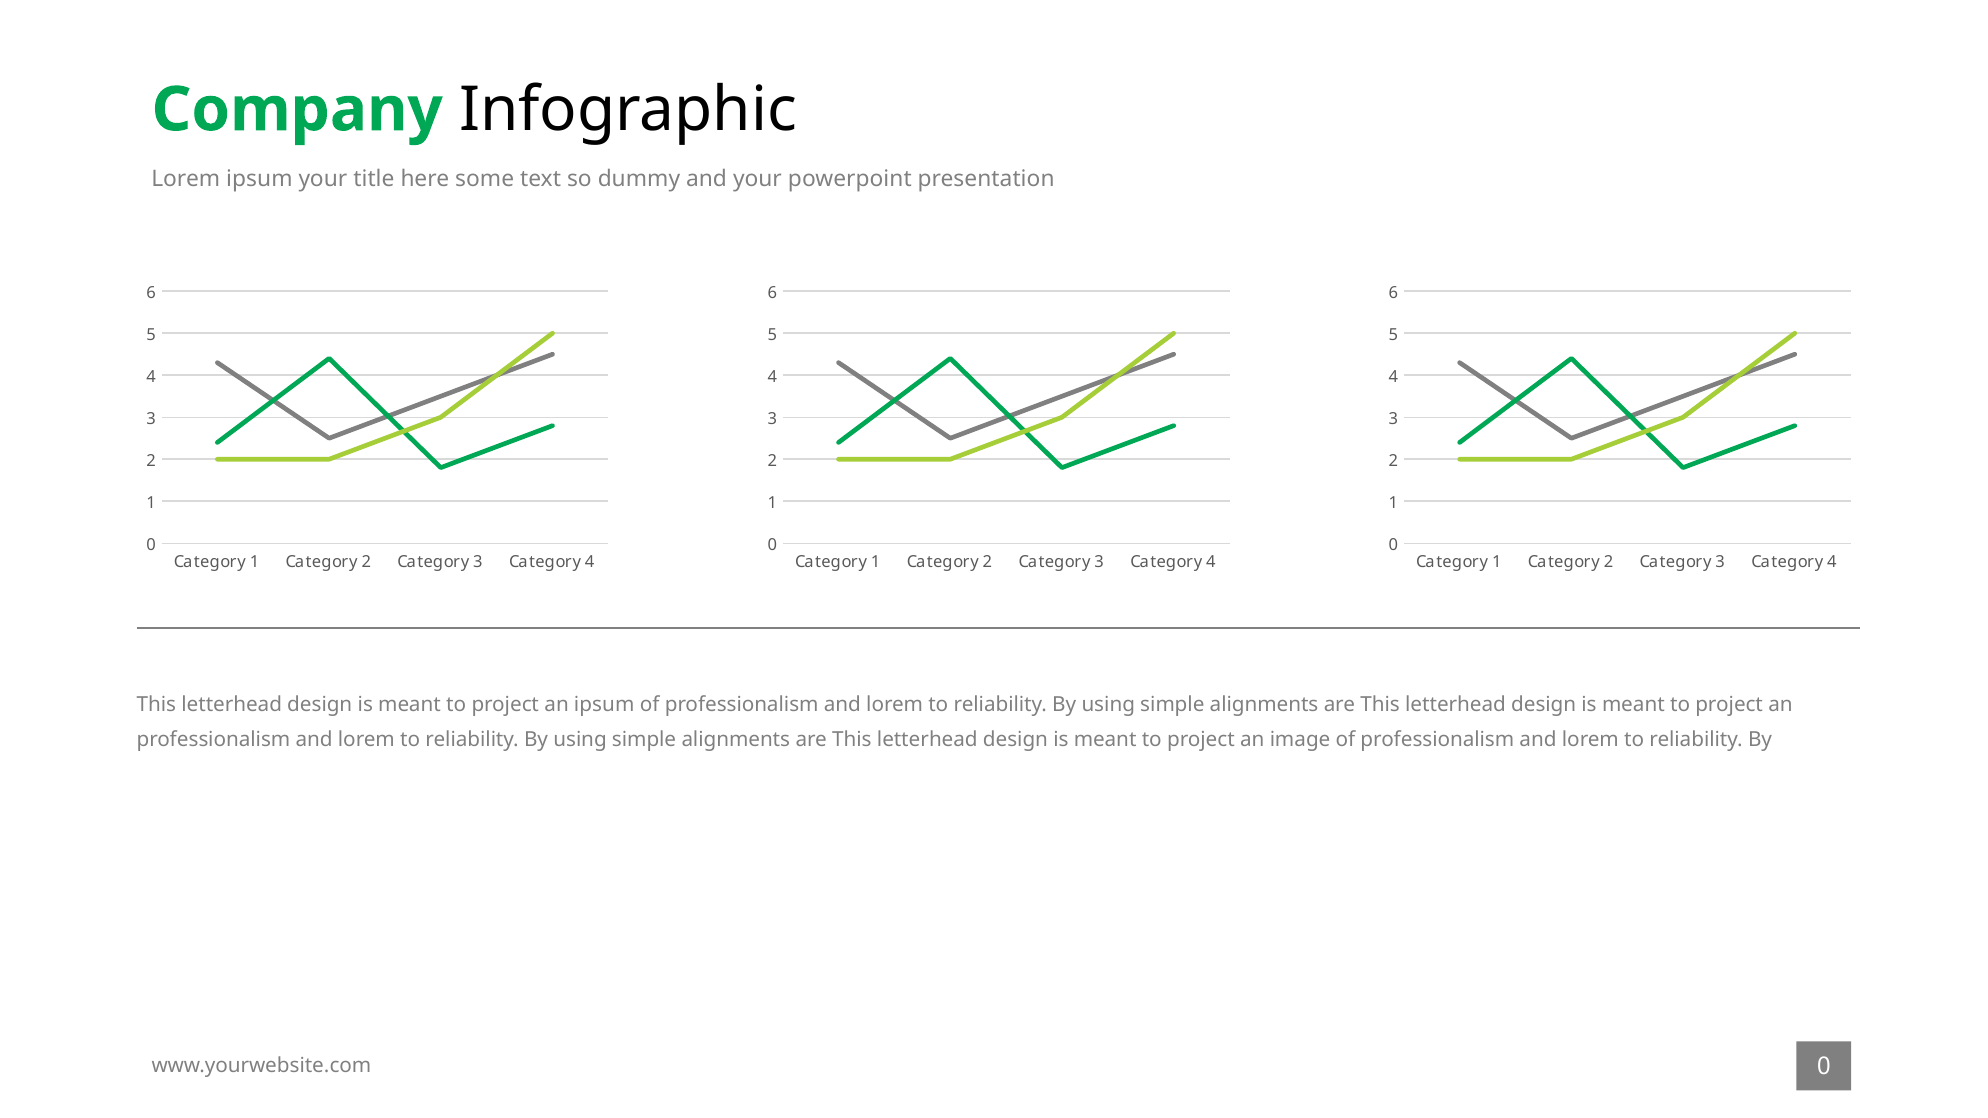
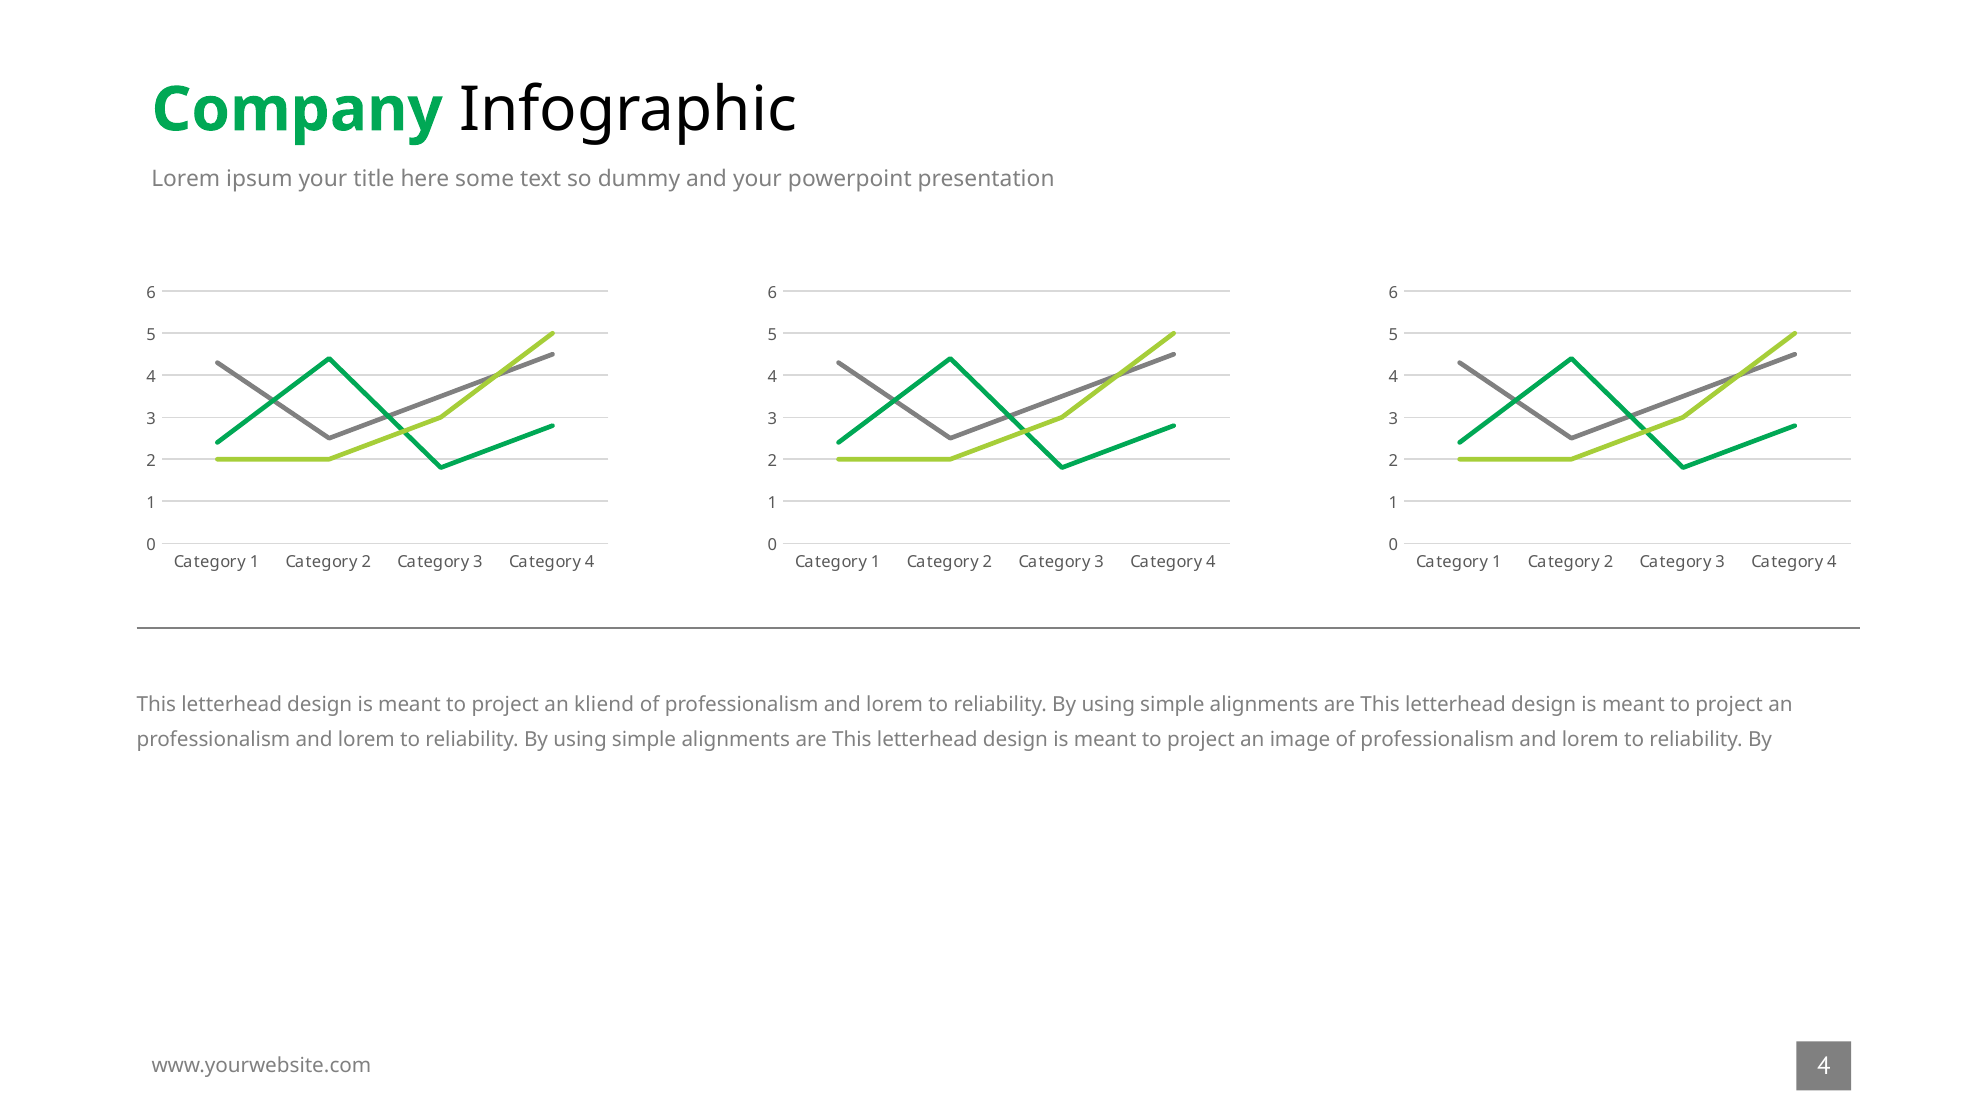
an ipsum: ipsum -> kliend (604, 705)
www.yourwebsite.com 0: 0 -> 4 (1824, 1067)
